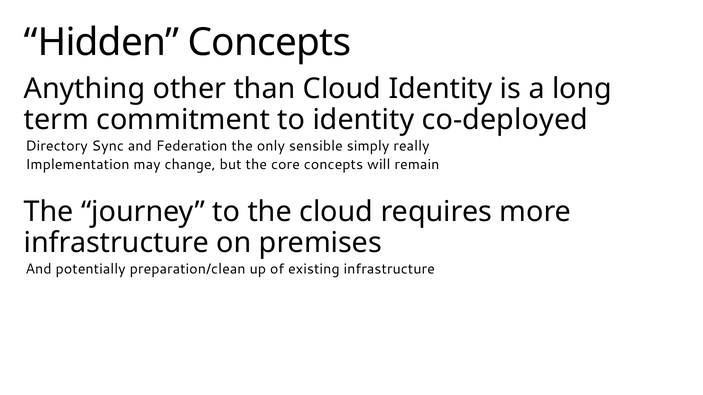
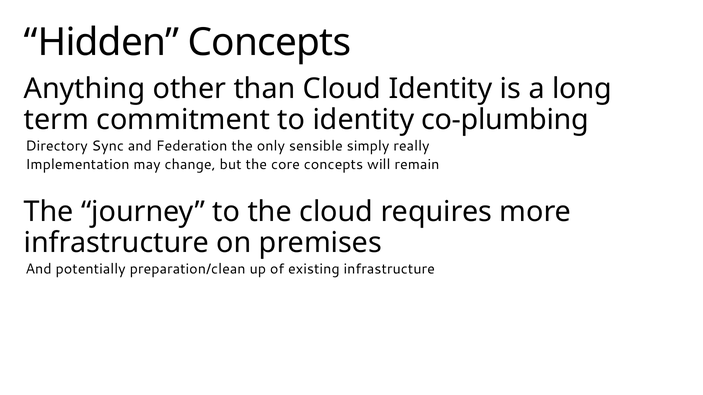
co-deployed: co-deployed -> co-plumbing (505, 120)
